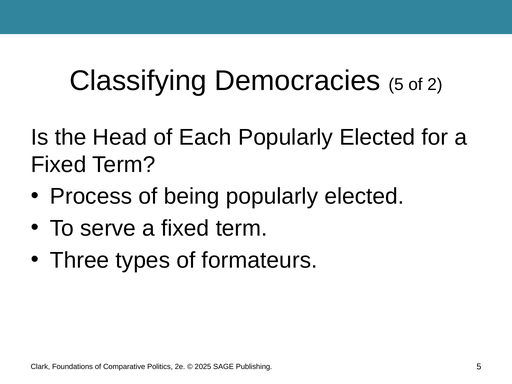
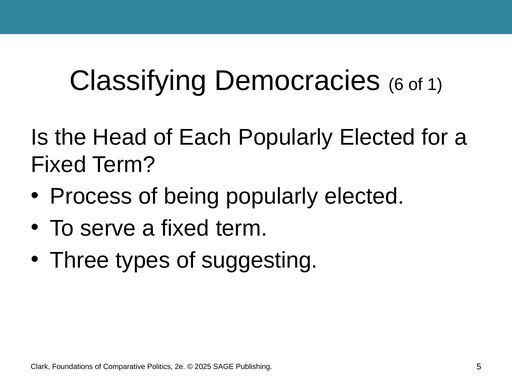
Democracies 5: 5 -> 6 (396, 85)
2: 2 -> 1 (435, 85)
formateurs: formateurs -> suggesting (260, 260)
